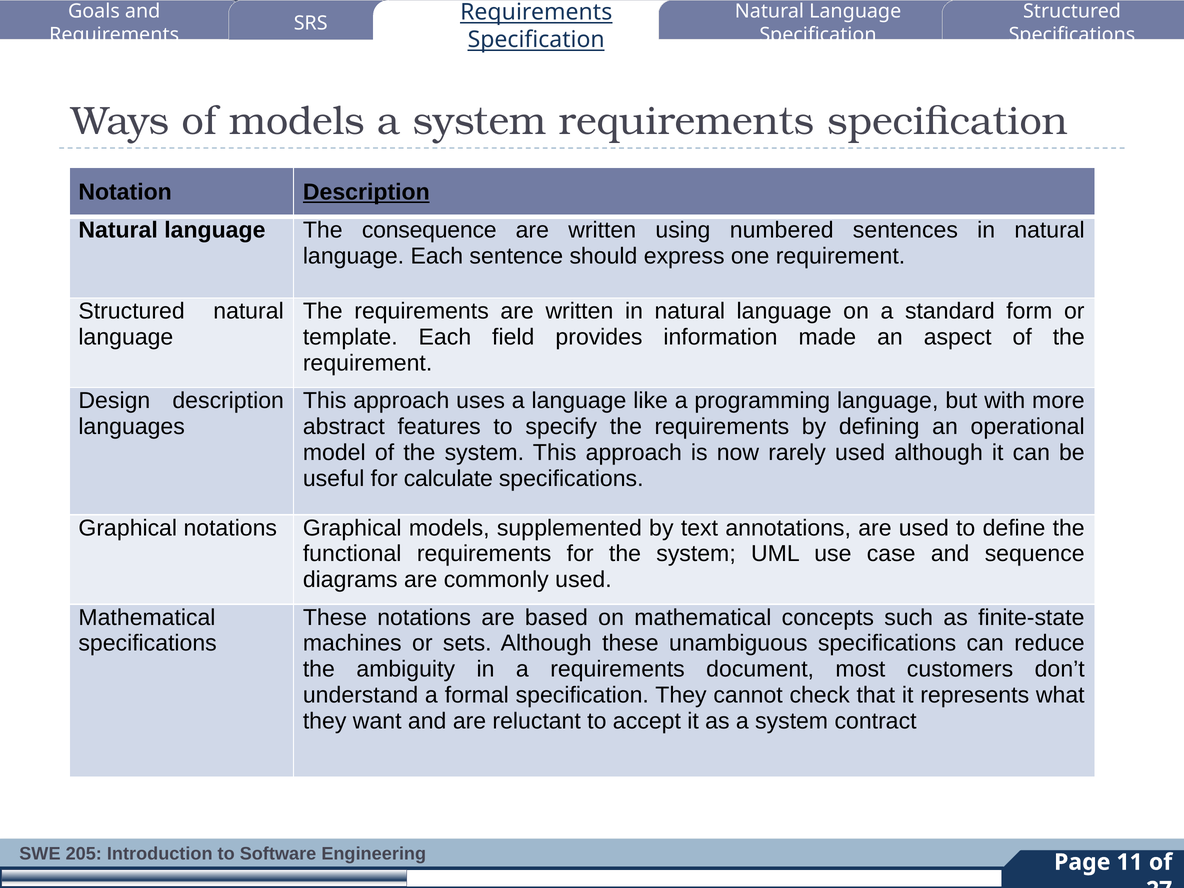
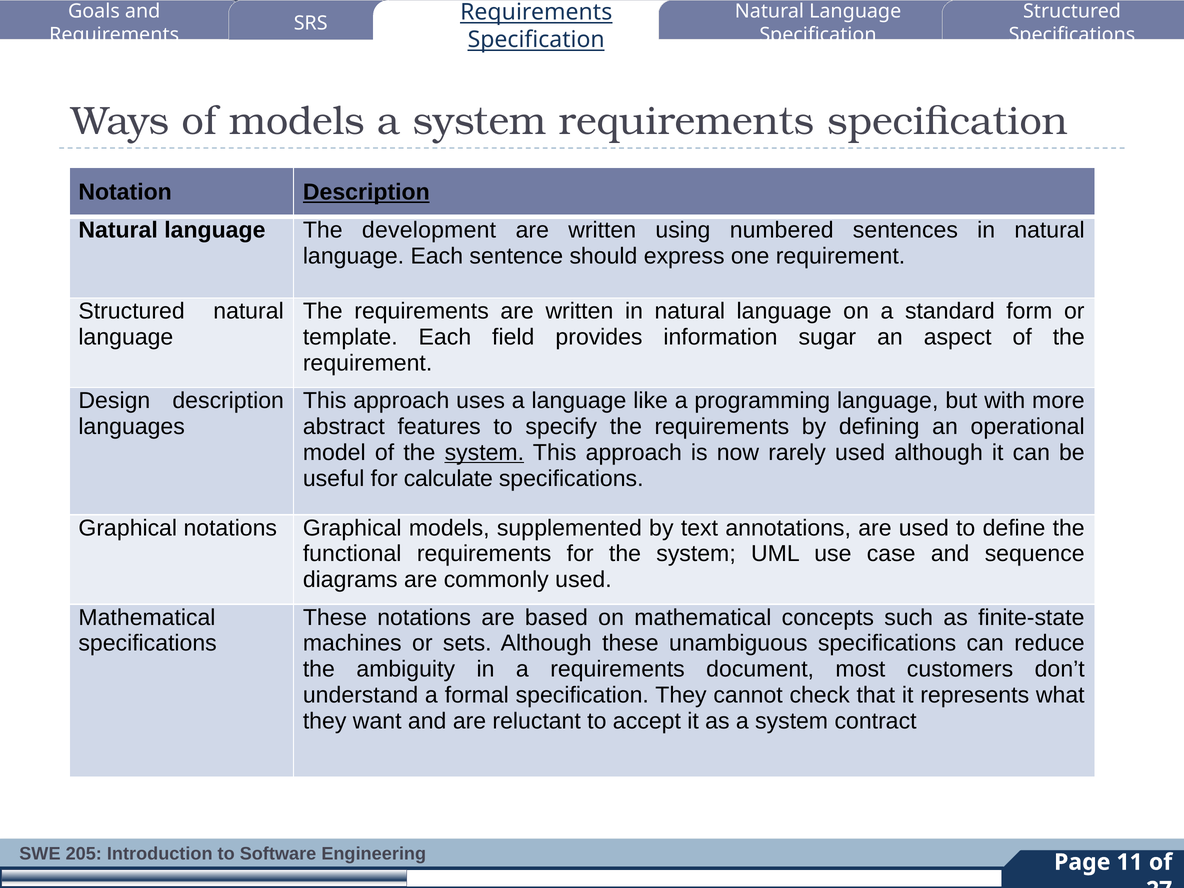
consequence: consequence -> development (429, 230)
made: made -> sugar (827, 337)
system underline: none -> present (484, 453)
